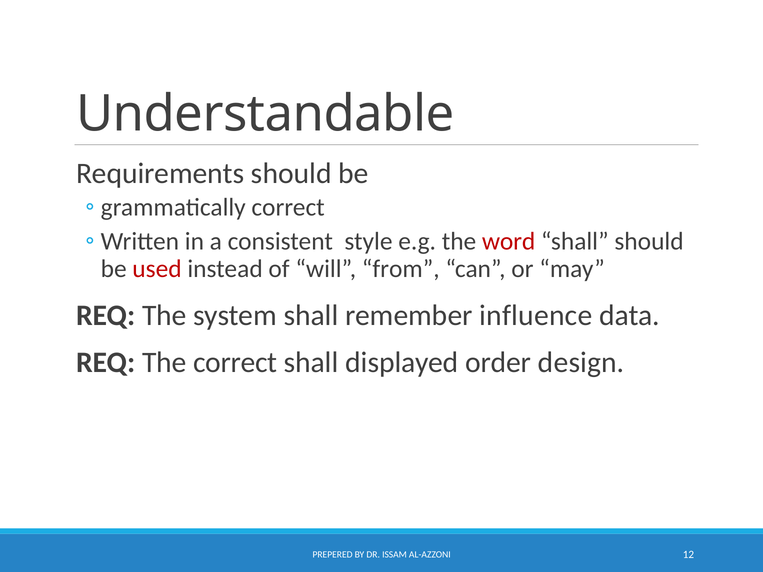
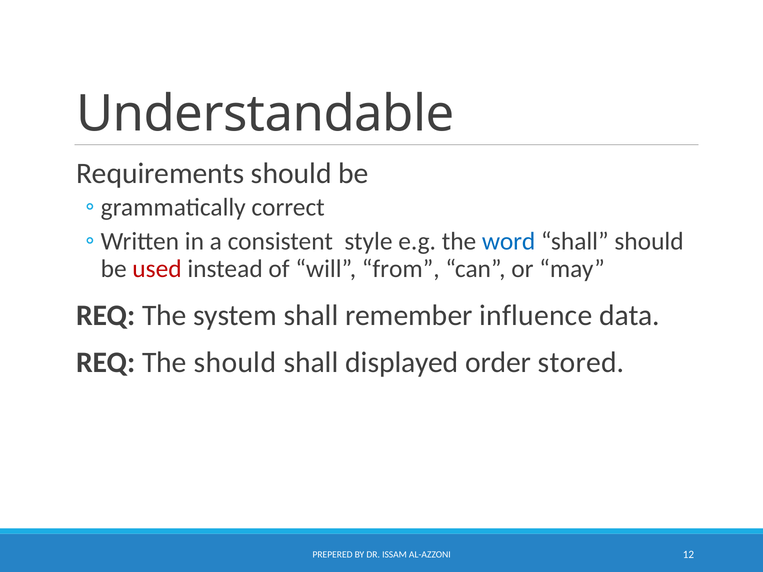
word colour: red -> blue (509, 242)
The correct: correct -> should (235, 362)
design: design -> stored (581, 362)
